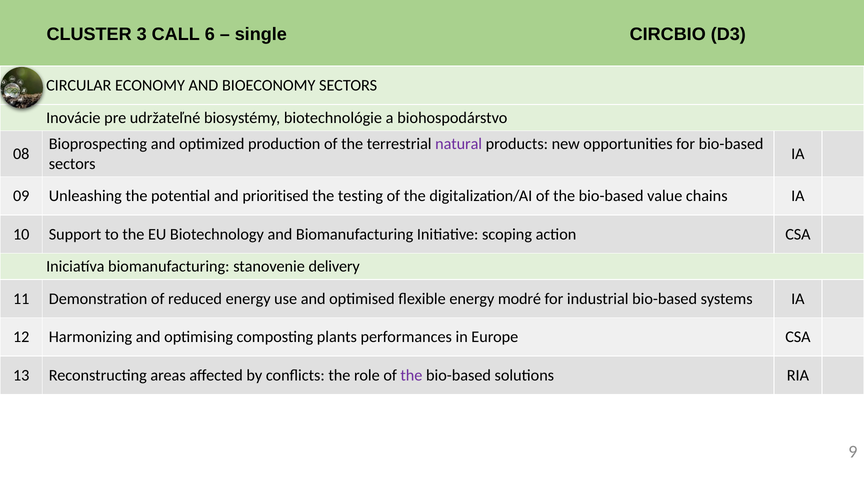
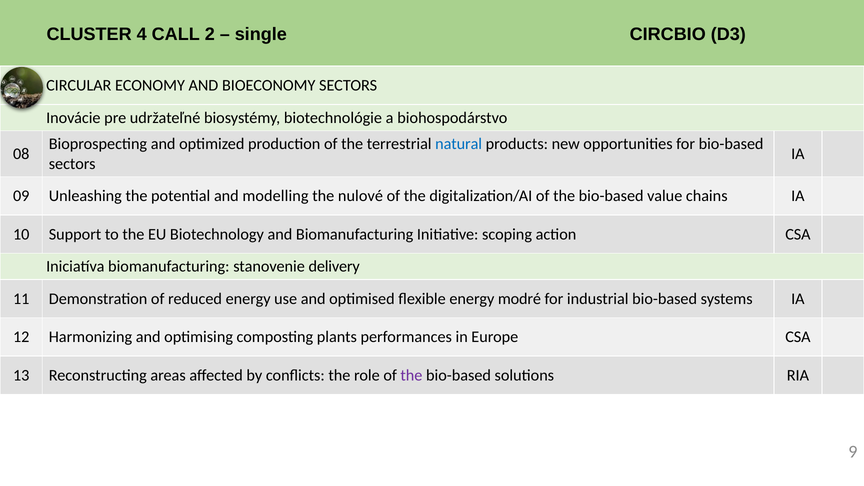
3: 3 -> 4 (142, 34)
6: 6 -> 2 (210, 34)
natural colour: purple -> blue (459, 144)
prioritised: prioritised -> modelling (275, 196)
testing: testing -> nulové (360, 196)
